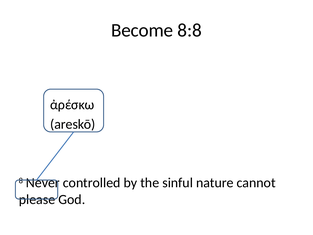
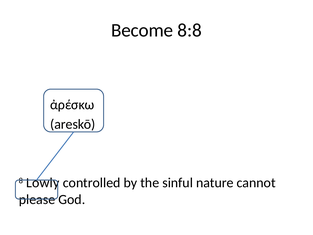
Never: Never -> Lowly (43, 183)
